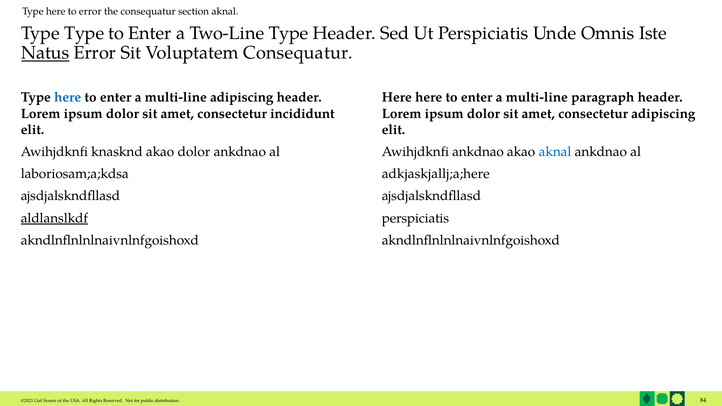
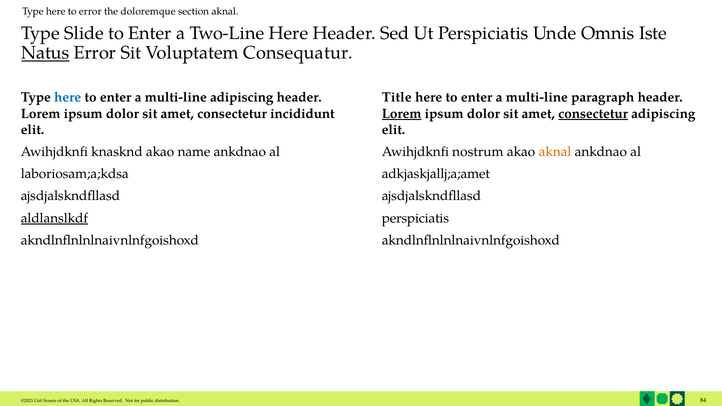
the consequatur: consequatur -> doloremque (148, 11)
Type Type: Type -> Slide (84, 34)
Two-Line Type: Type -> Here (289, 34)
Here: Here -> Title (397, 97)
Lorem underline: none -> present (402, 114)
consectetur underline: none -> present (593, 114)
akao dolor: dolor -> name (194, 152)
Awihjdknfi ankdnao: ankdnao -> nostrum (478, 152)
aknal colour: blue -> orange (555, 152)
adkjaskjallj;a;here: adkjaskjallj;a;here -> adkjaskjallj;a;amet (436, 174)
